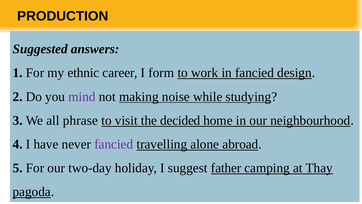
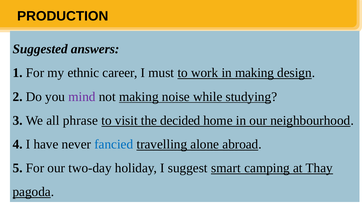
form: form -> must (161, 73)
in fancied: fancied -> making (255, 73)
fancied colour: purple -> blue (114, 144)
father: father -> smart (226, 168)
